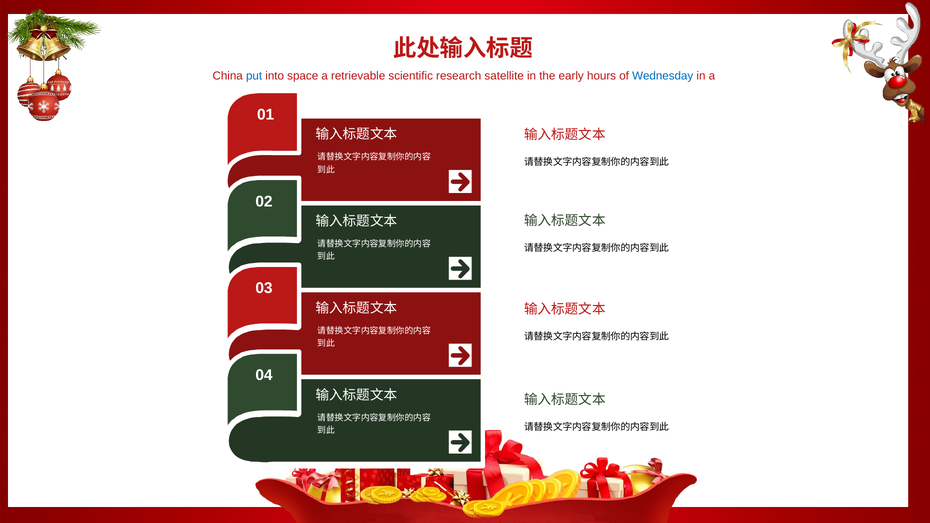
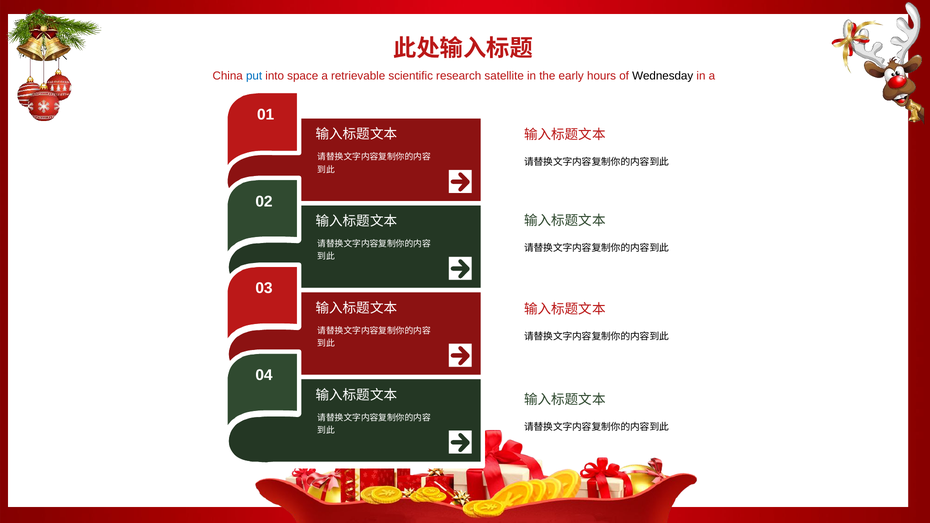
Wednesday colour: blue -> black (663, 76)
